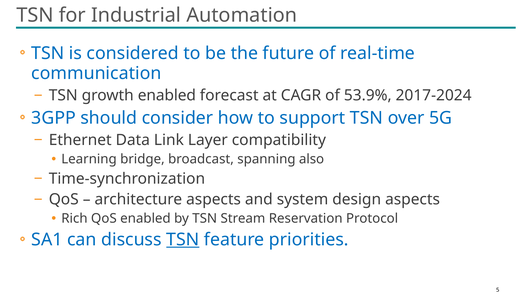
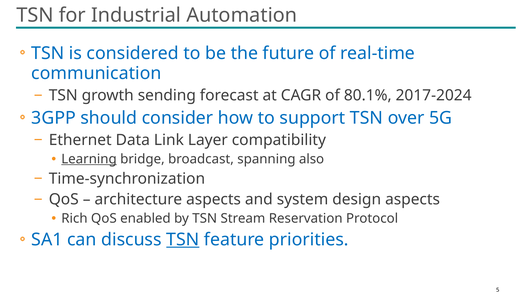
growth enabled: enabled -> sending (167, 96)
53.9%: 53.9% -> 80.1% (368, 96)
Learning underline: none -> present (89, 159)
